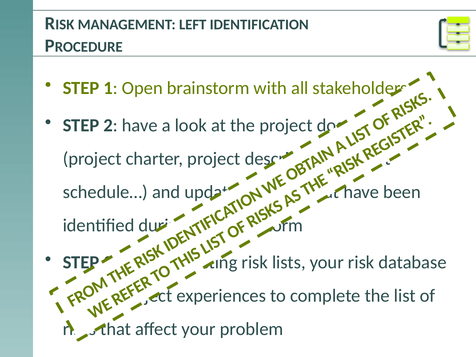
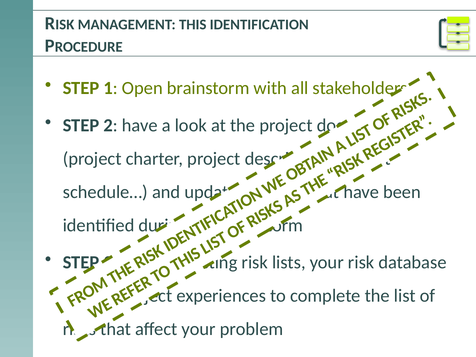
LEFT: LEFT -> THIS (193, 25)
